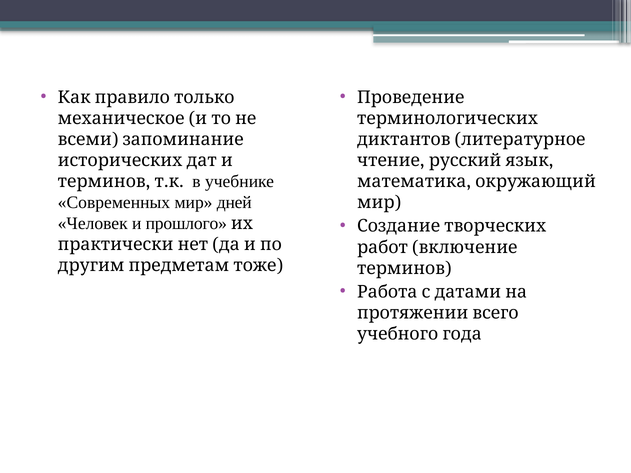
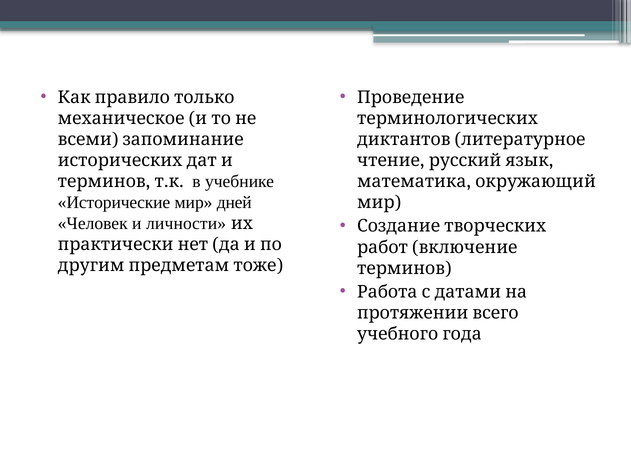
Современных: Современных -> Исторические (114, 203)
прошлого: прошлого -> личности (186, 224)
